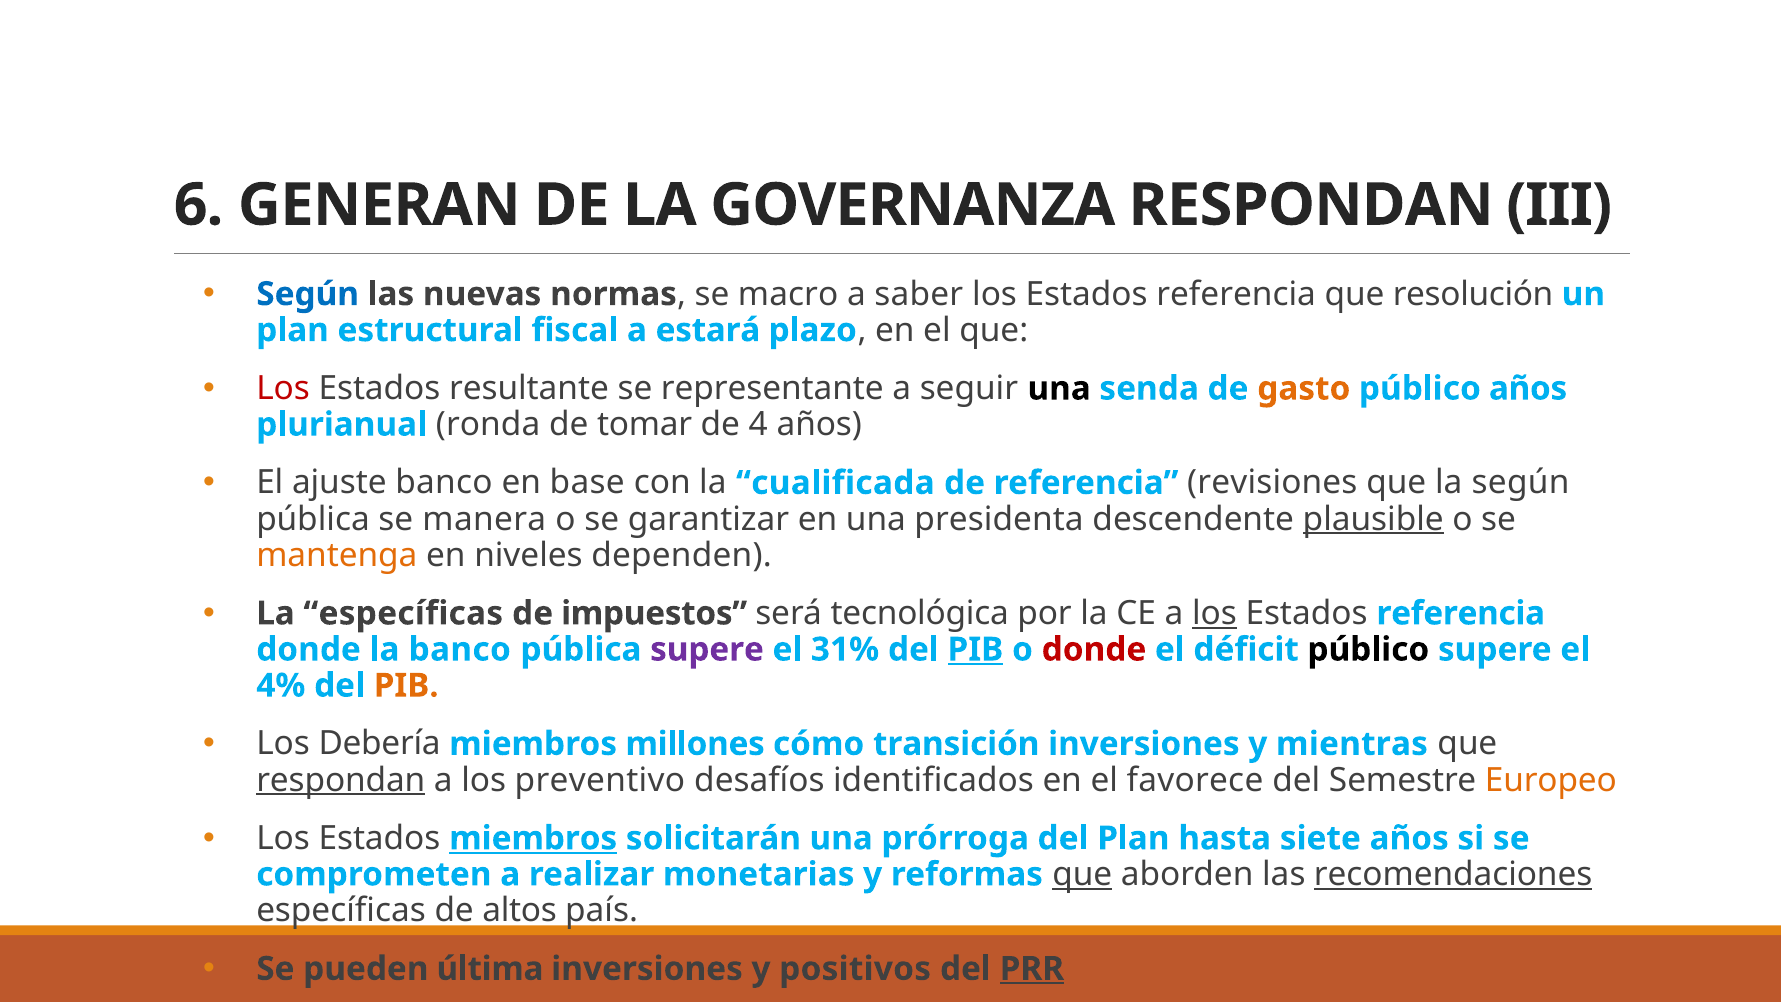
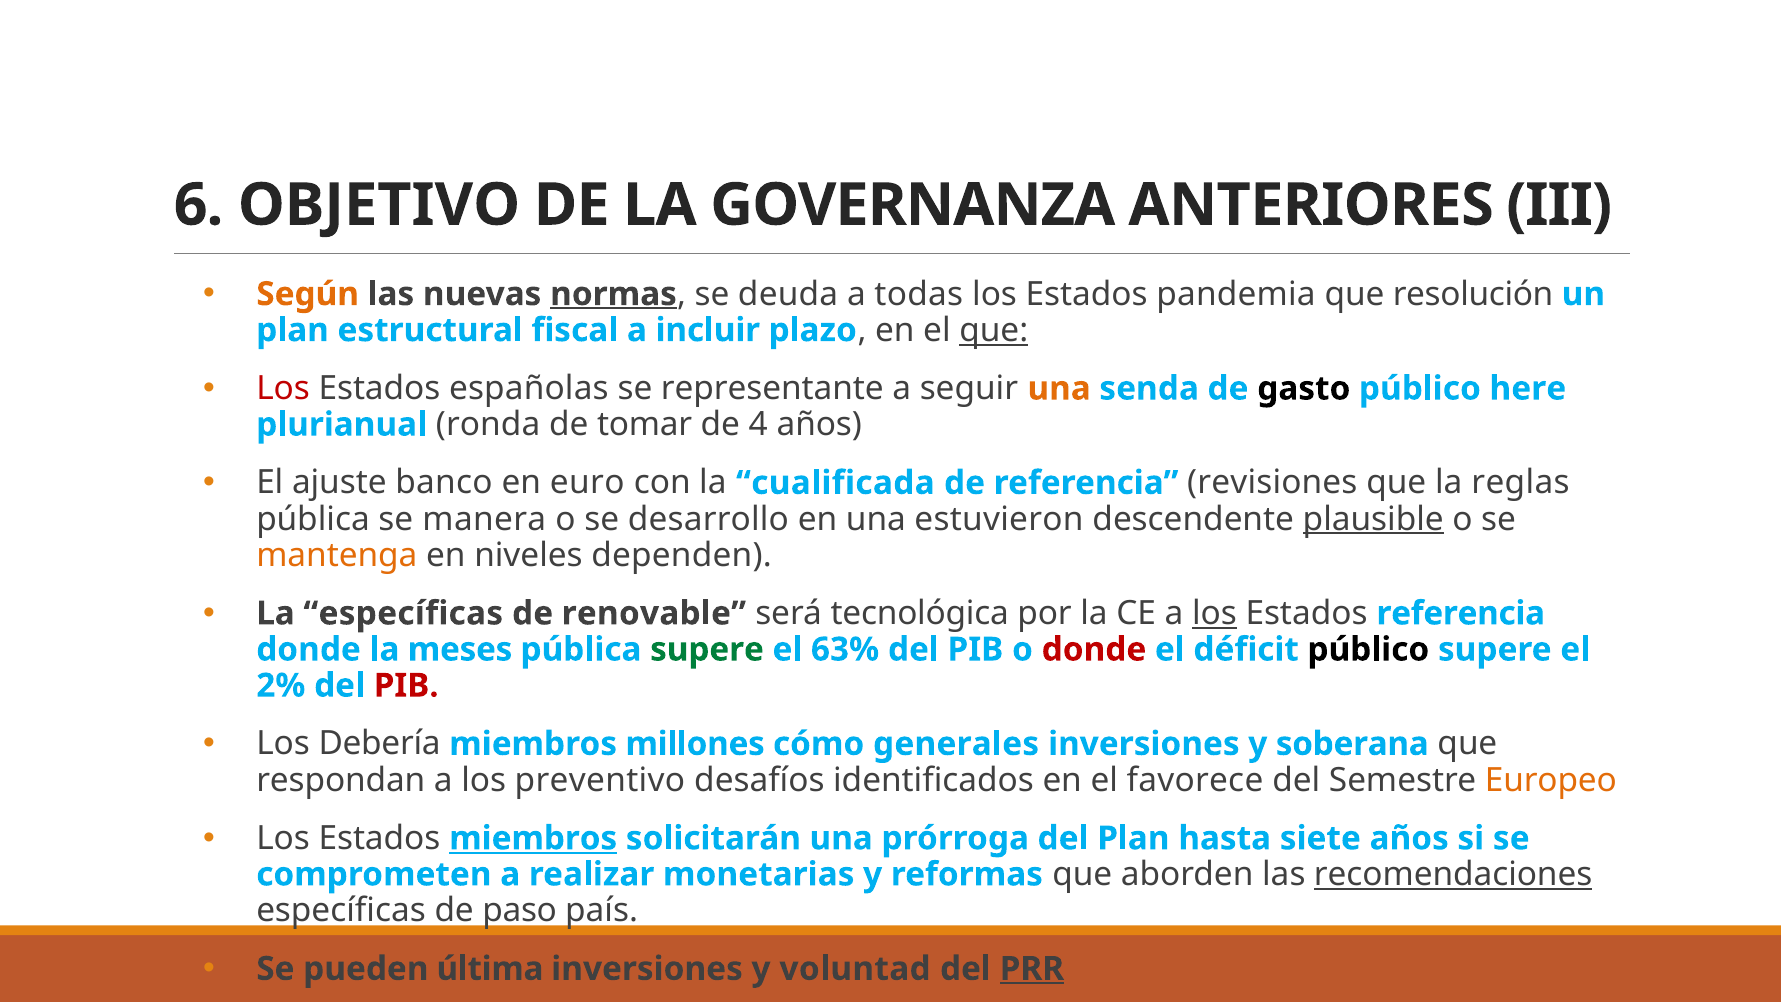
GENERAN: GENERAN -> OBJETIVO (379, 205)
GOVERNANZA RESPONDAN: RESPONDAN -> ANTERIORES (1311, 205)
Según colour: blue -> orange (308, 294)
normas underline: none -> present (613, 294)
macro: macro -> deuda (788, 294)
saber: saber -> todas (919, 294)
referencia: referencia -> pandemia (1236, 294)
estará: estará -> incluir (708, 330)
que underline: none -> present (994, 330)
resultante: resultante -> españolas (529, 388)
una colour: black -> orange (1059, 388)
gasto colour: orange -> black (1304, 388)
público años: años -> here (1528, 388)
base: base -> euro (587, 483)
la según: según -> reglas (1521, 483)
garantizar: garantizar -> desarrollo (708, 519)
presidenta: presidenta -> estuvieron (999, 519)
impuestos: impuestos -> renovable (654, 613)
la banco: banco -> meses (460, 649)
supere colour: purple -> green (707, 649)
31%: 31% -> 63% (845, 649)
PIB underline: present -> none (975, 649)
4%: 4% -> 2% (281, 685)
PIB colour: orange -> red (406, 685)
transición: transición -> generales (956, 744)
mientras: mientras -> soberana (1352, 744)
respondan underline: present -> none (341, 780)
que underline: present -> none (1082, 874)
altos: altos -> paso (520, 910)
positivos: positivos -> voluntad (855, 969)
